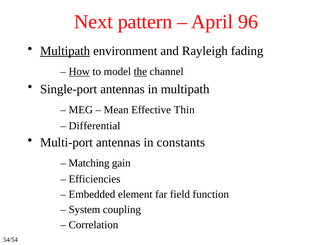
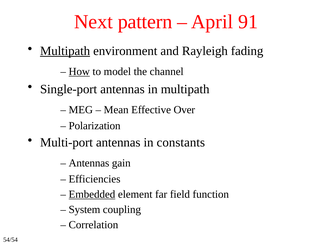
96: 96 -> 91 (248, 22)
the underline: present -> none (140, 72)
Thin: Thin -> Over (184, 110)
Differential: Differential -> Polarization (95, 126)
Matching: Matching -> Antennas (89, 163)
Embedded underline: none -> present (92, 194)
